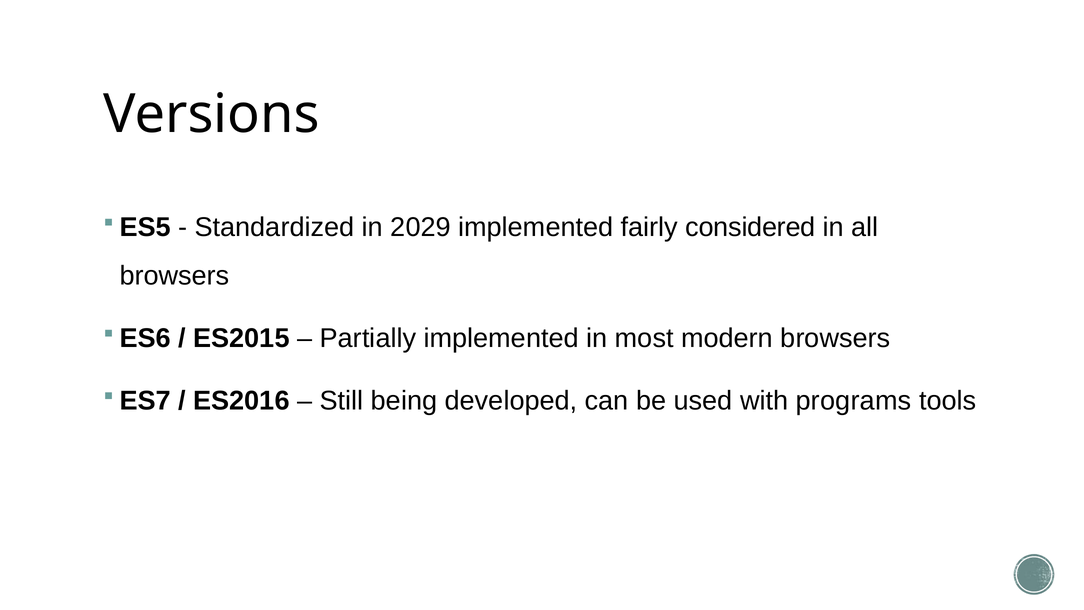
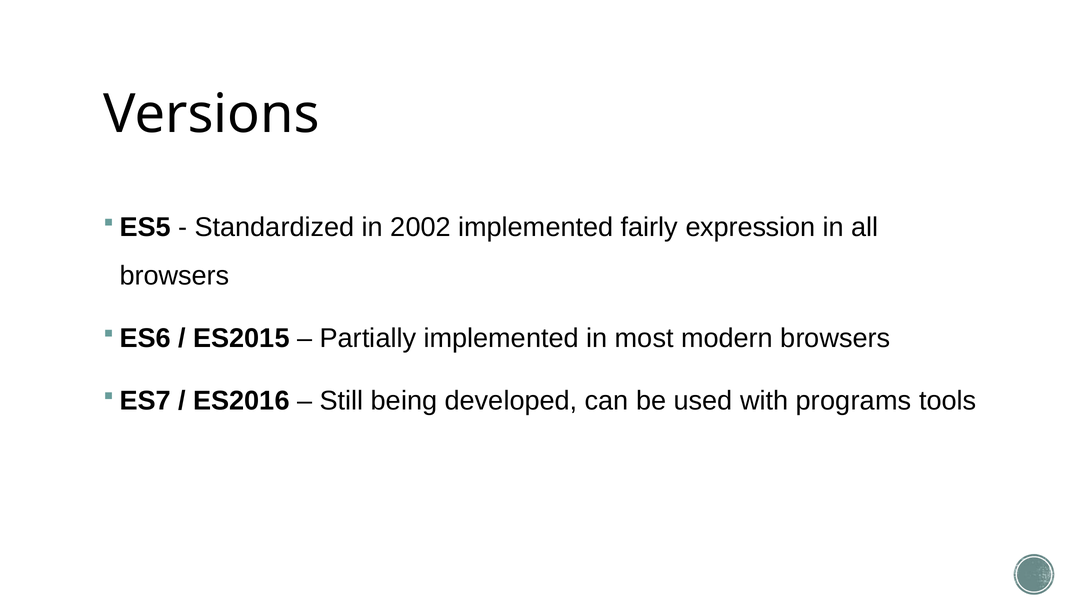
2029: 2029 -> 2002 (421, 227)
considered: considered -> expression (750, 227)
